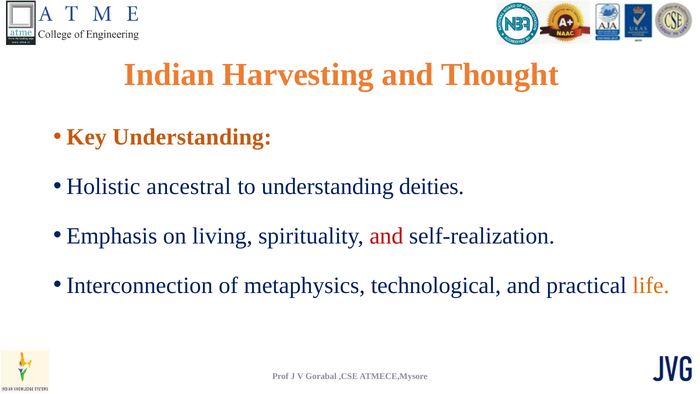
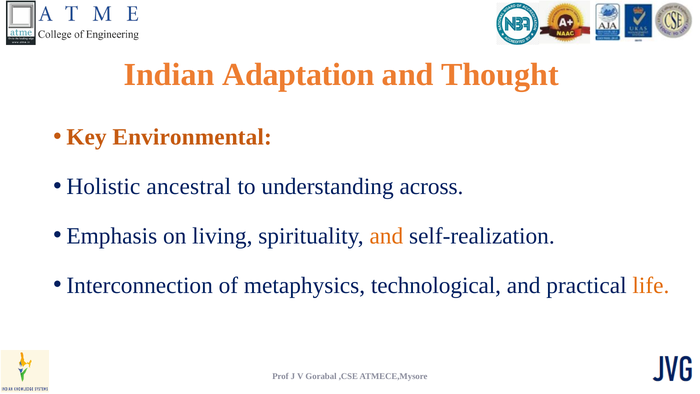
Harvesting: Harvesting -> Adaptation (298, 75)
Key Understanding: Understanding -> Environmental (192, 137)
deities: deities -> across (431, 186)
and colour: red -> orange (386, 236)
